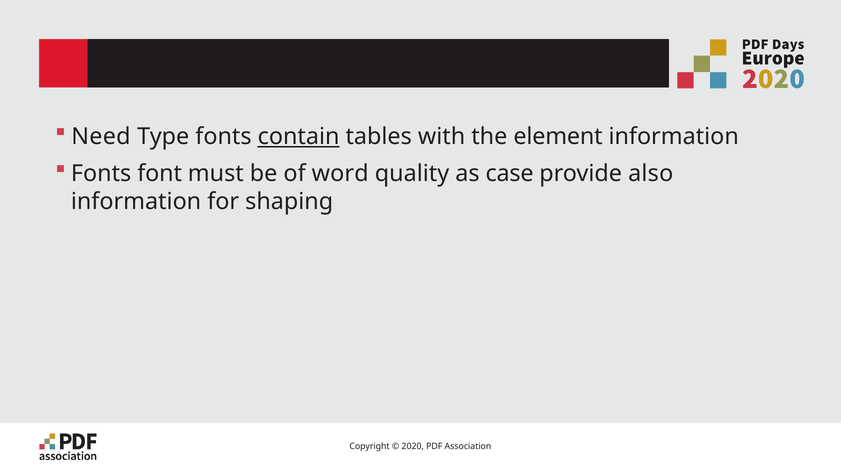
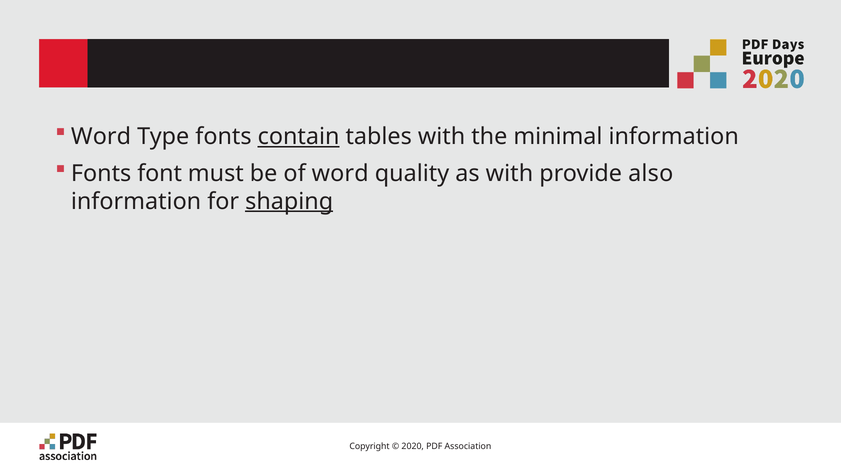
Need: Need -> Word (101, 137)
element: element -> minimal (558, 137)
as case: case -> with (509, 173)
shaping underline: none -> present (289, 201)
